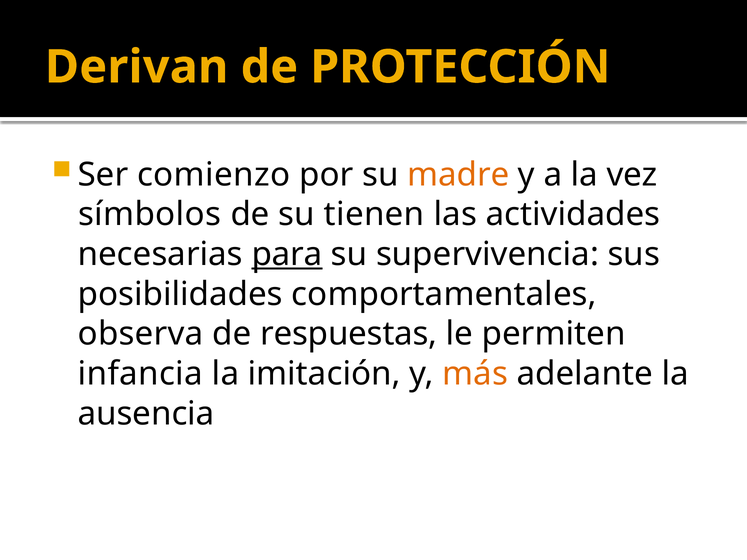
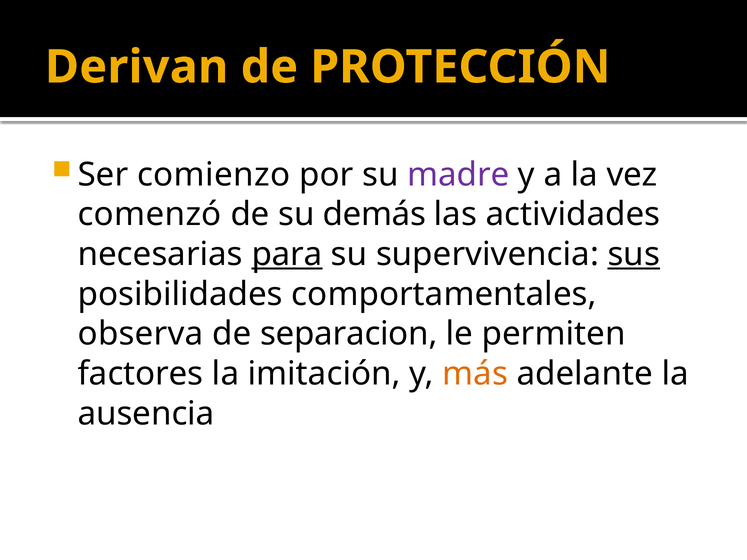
madre colour: orange -> purple (458, 175)
símbolos: símbolos -> comenzó (150, 215)
tienen: tienen -> demás (374, 215)
sus underline: none -> present (634, 254)
respuestas: respuestas -> separacion (349, 334)
infancia: infancia -> factores (141, 374)
